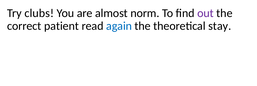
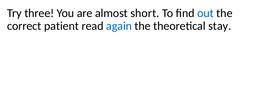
clubs: clubs -> three (39, 13)
norm: norm -> short (145, 13)
out colour: purple -> blue (205, 13)
